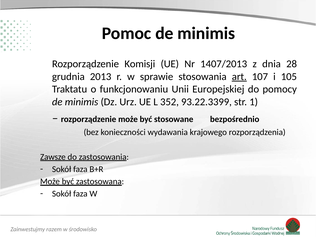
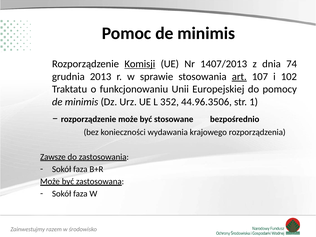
Komisji underline: none -> present (140, 64)
28: 28 -> 74 (292, 64)
105: 105 -> 102 (289, 77)
93.22.3399: 93.22.3399 -> 44.96.3506 (206, 102)
